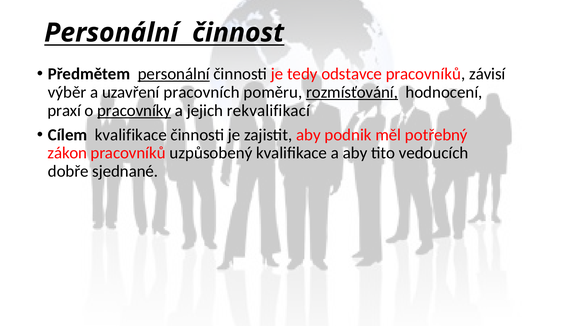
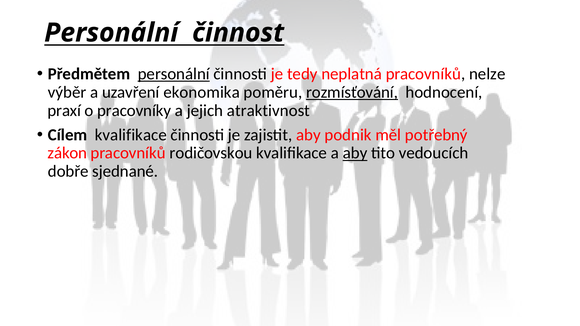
odstavce: odstavce -> neplatná (352, 74)
závisí: závisí -> nelze (487, 74)
pracovních: pracovních -> ekonomika (202, 92)
pracovníky underline: present -> none (134, 111)
rekvalifikací: rekvalifikací -> atraktivnost (268, 111)
uzpůsobený: uzpůsobený -> rodičovskou (211, 153)
aby underline: none -> present (355, 153)
